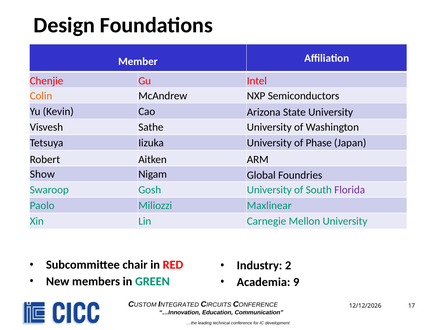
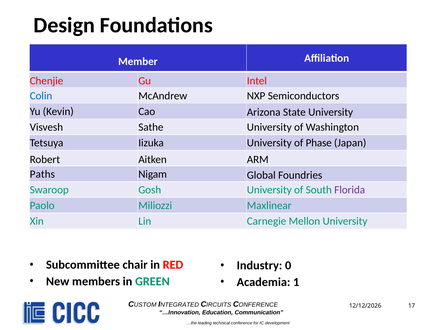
Colin colour: orange -> blue (41, 96)
Show: Show -> Paths (42, 174)
2: 2 -> 0 (288, 265)
9: 9 -> 1 (296, 282)
